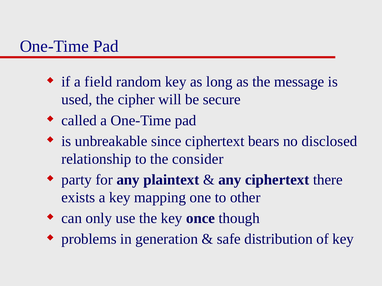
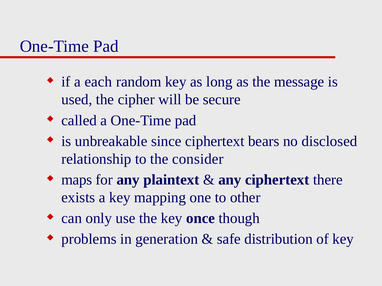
field: field -> each (98, 82)
party: party -> maps (77, 180)
